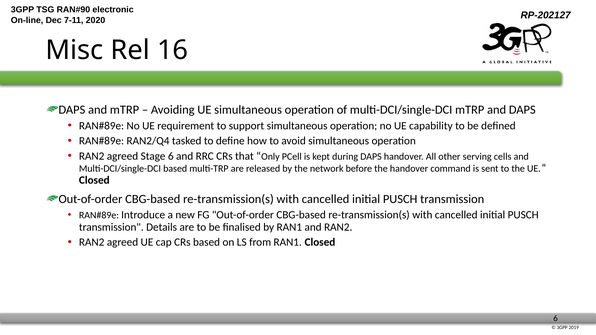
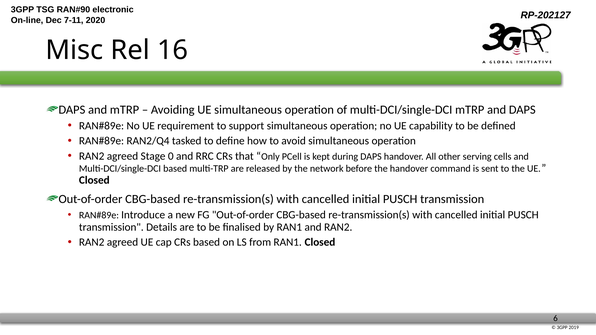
Stage 6: 6 -> 0 (171, 156)
